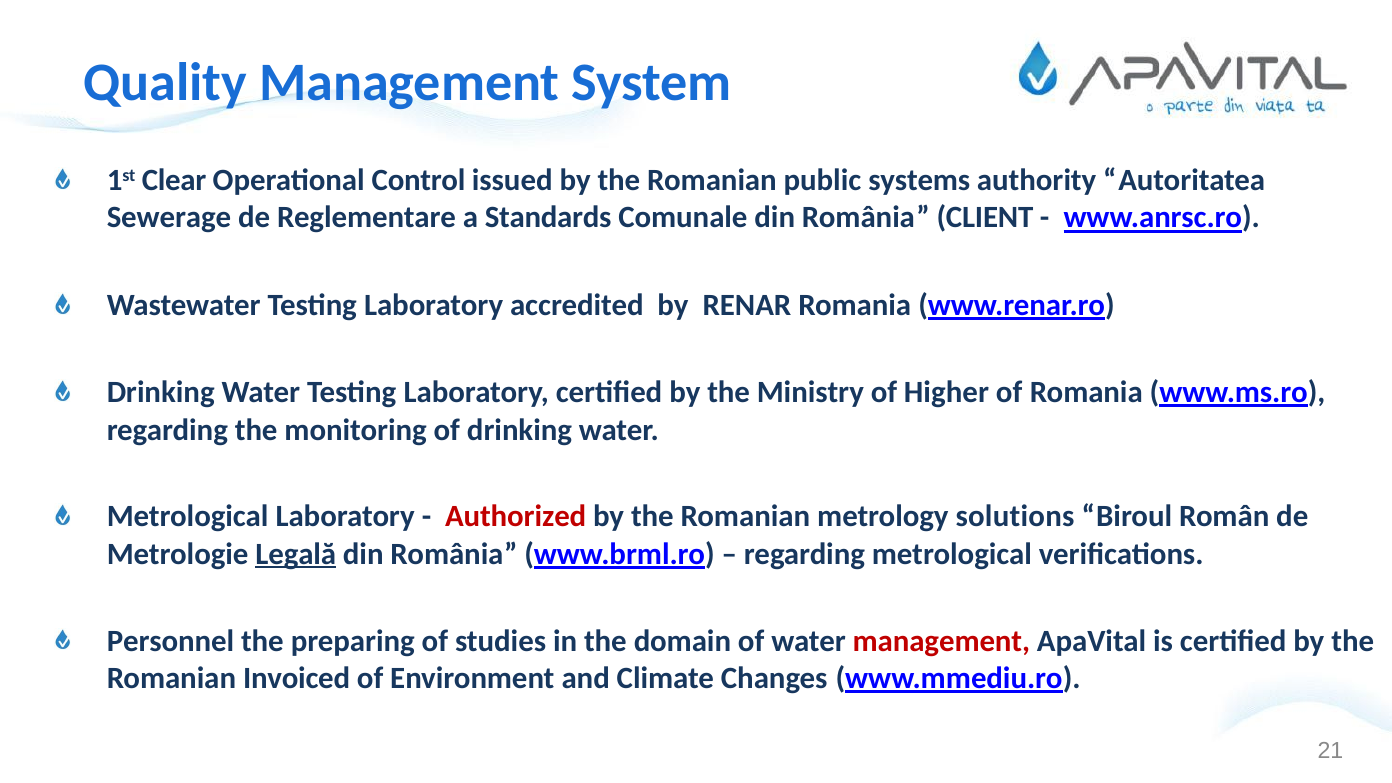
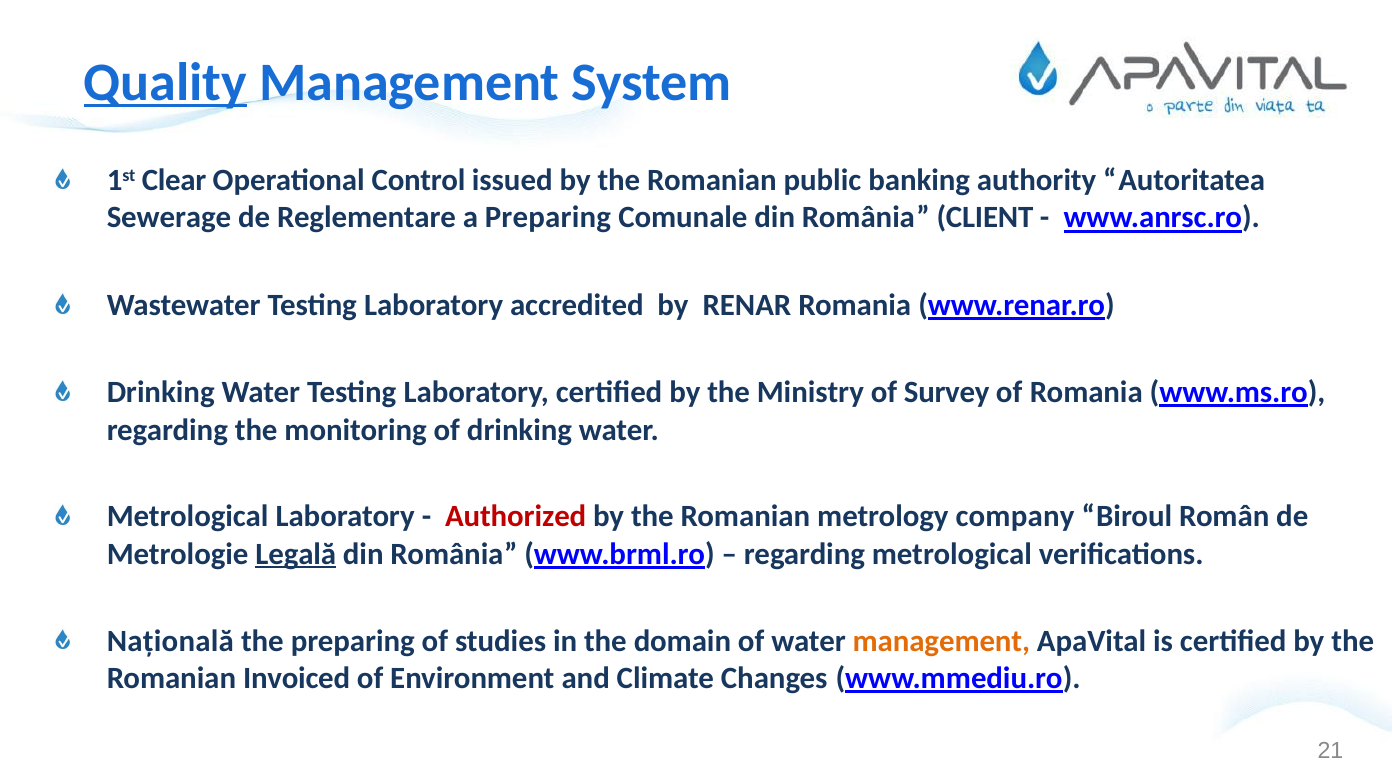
Quality underline: none -> present (165, 82)
systems: systems -> banking (919, 181)
a Standards: Standards -> Preparing (548, 218)
Higher: Higher -> Survey (947, 392)
solutions: solutions -> company (1015, 517)
Personnel: Personnel -> Națională (170, 641)
management colour: red -> orange (941, 641)
